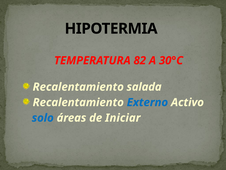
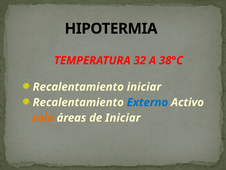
82: 82 -> 32 (140, 60)
30°C: 30°C -> 38°C (171, 60)
Recalentamiento salada: salada -> iniciar (144, 87)
solo colour: blue -> orange (43, 118)
